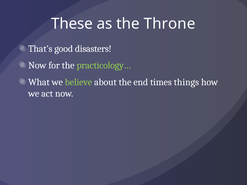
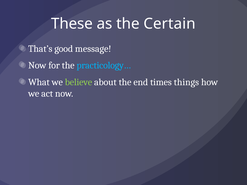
Throne: Throne -> Certain (170, 24)
disasters: disasters -> message (93, 49)
practicology… colour: light green -> light blue (104, 66)
